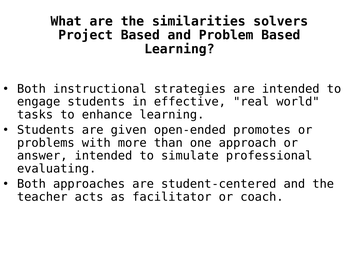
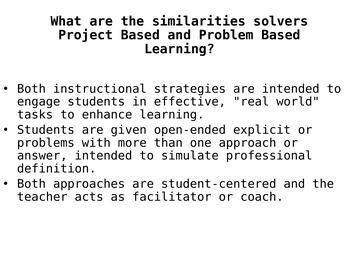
promotes: promotes -> explicit (262, 130)
evaluating: evaluating -> definition (57, 169)
